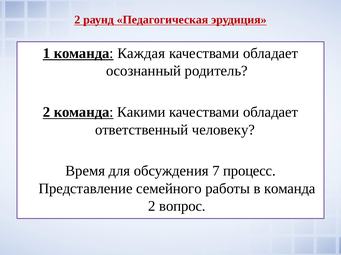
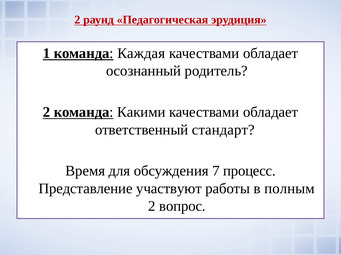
человеку: человеку -> стандарт (223, 130)
семейного: семейного -> участвуют (169, 189)
в команда: команда -> полным (290, 189)
